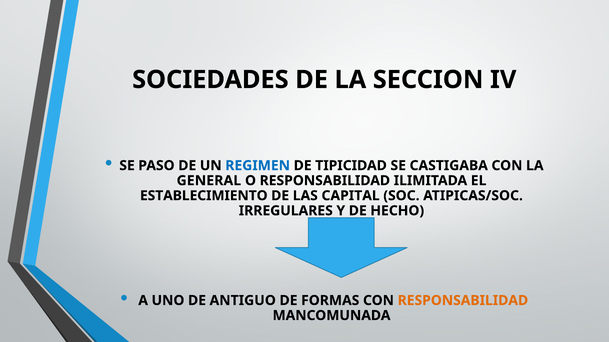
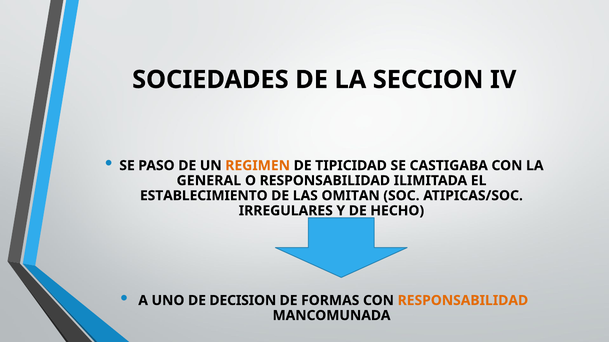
REGIMEN colour: blue -> orange (258, 166)
CAPITAL: CAPITAL -> OMITAN (351, 196)
ANTIGUO: ANTIGUO -> DECISION (243, 301)
